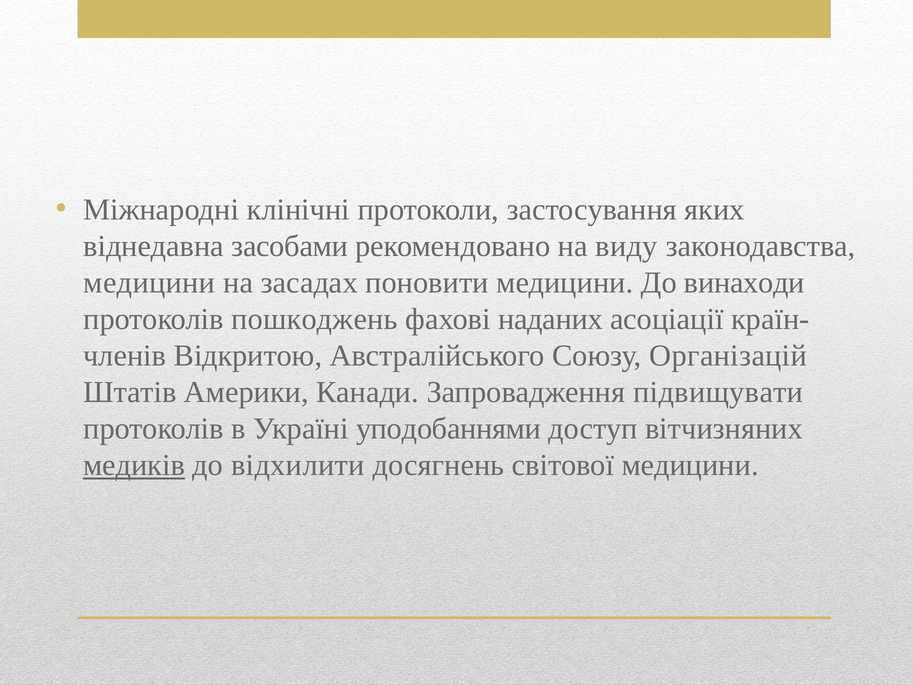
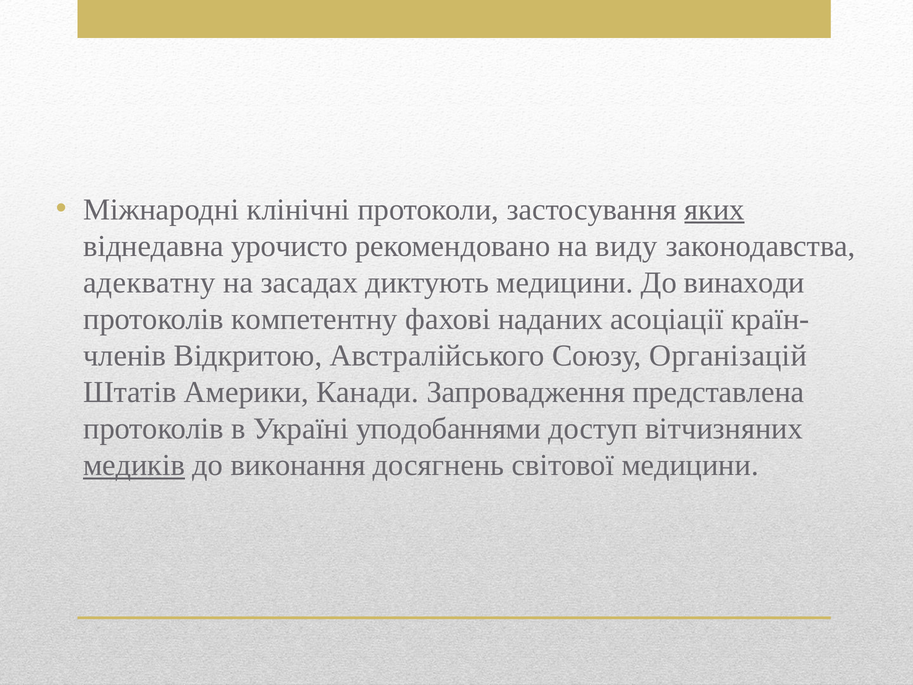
яких underline: none -> present (715, 209)
засобами: засобами -> урочисто (290, 246)
медицини: медицини -> адекватну (149, 283)
поновити: поновити -> диктують (427, 283)
пошкоджень: пошкоджень -> компетентну (314, 319)
підвищувати: підвищувати -> представлена (719, 392)
відхилити: відхилити -> виконання (298, 465)
